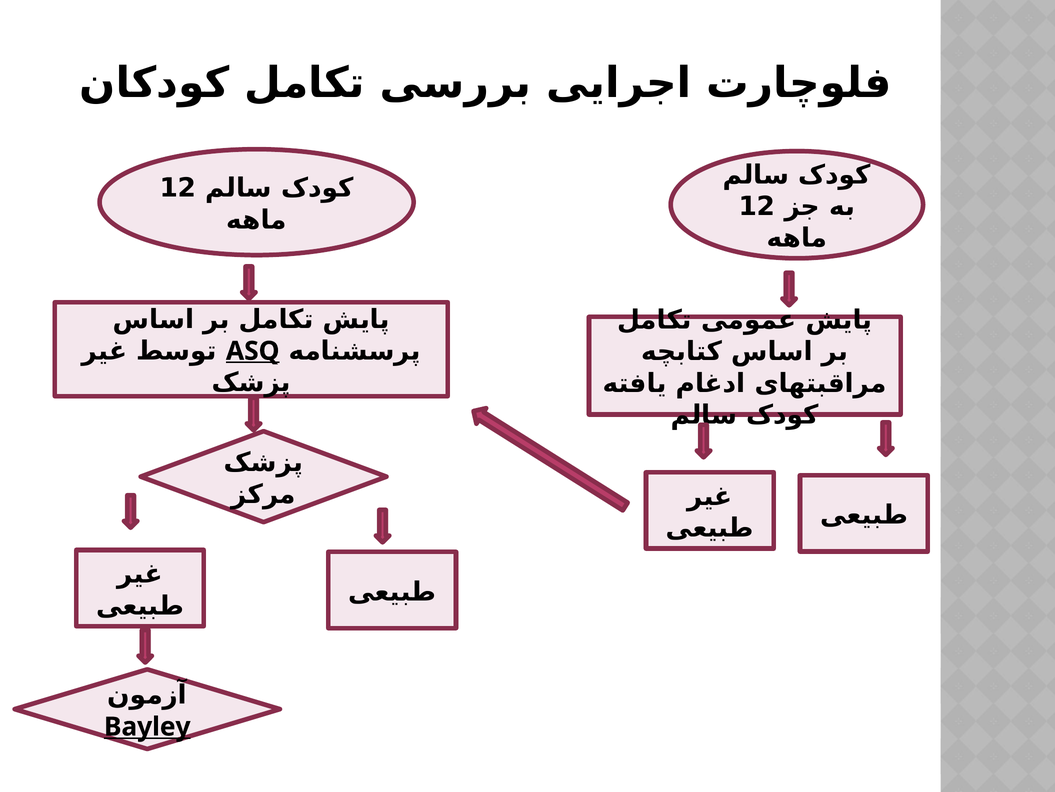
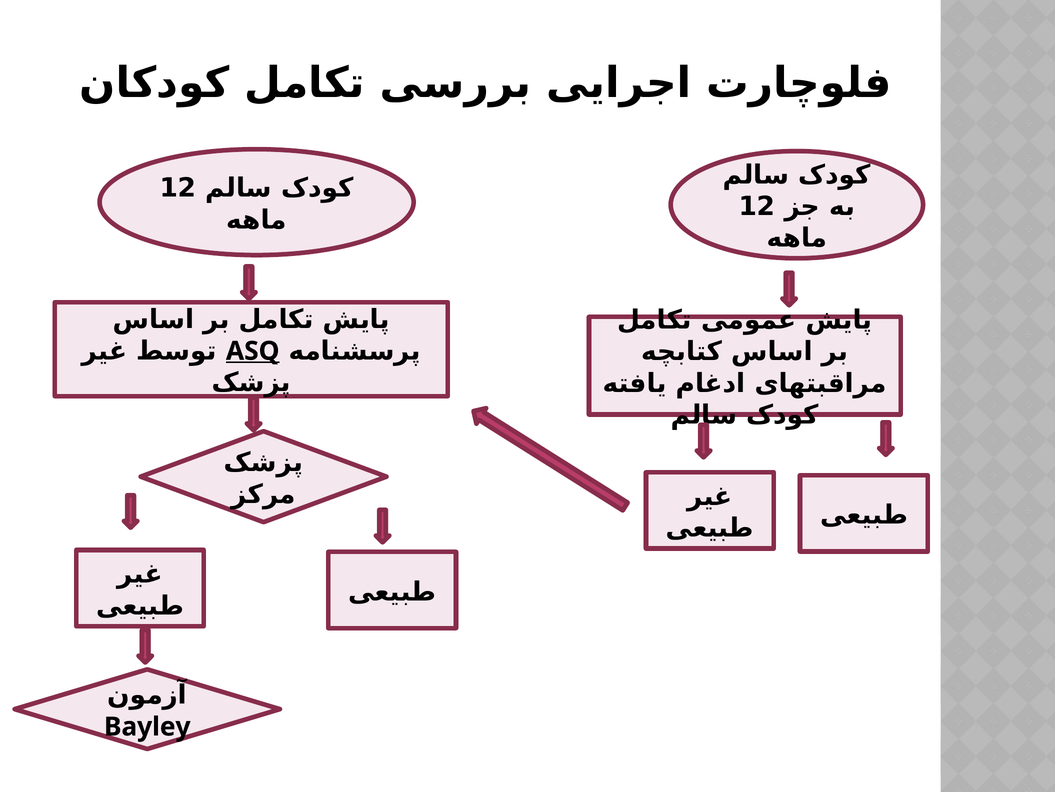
Bayley underline: present -> none (147, 726)
